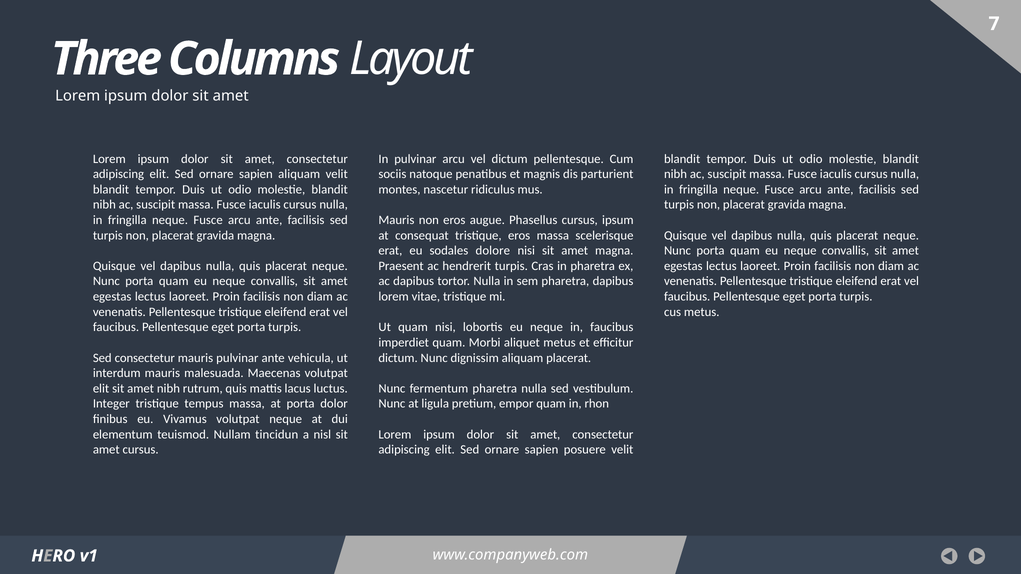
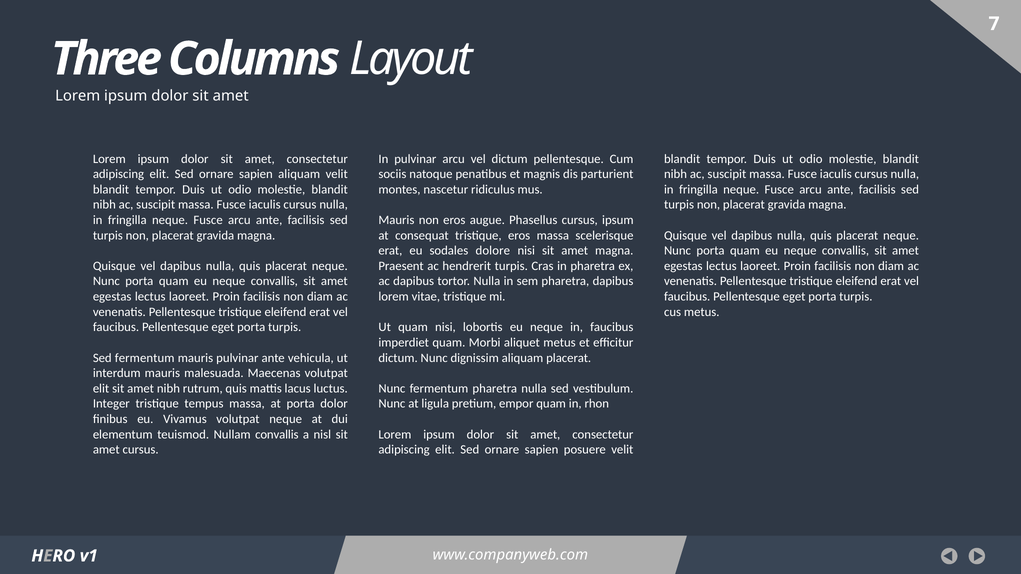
Sed consectetur: consectetur -> fermentum (145, 358)
Nullam tincidun: tincidun -> convallis (277, 435)
